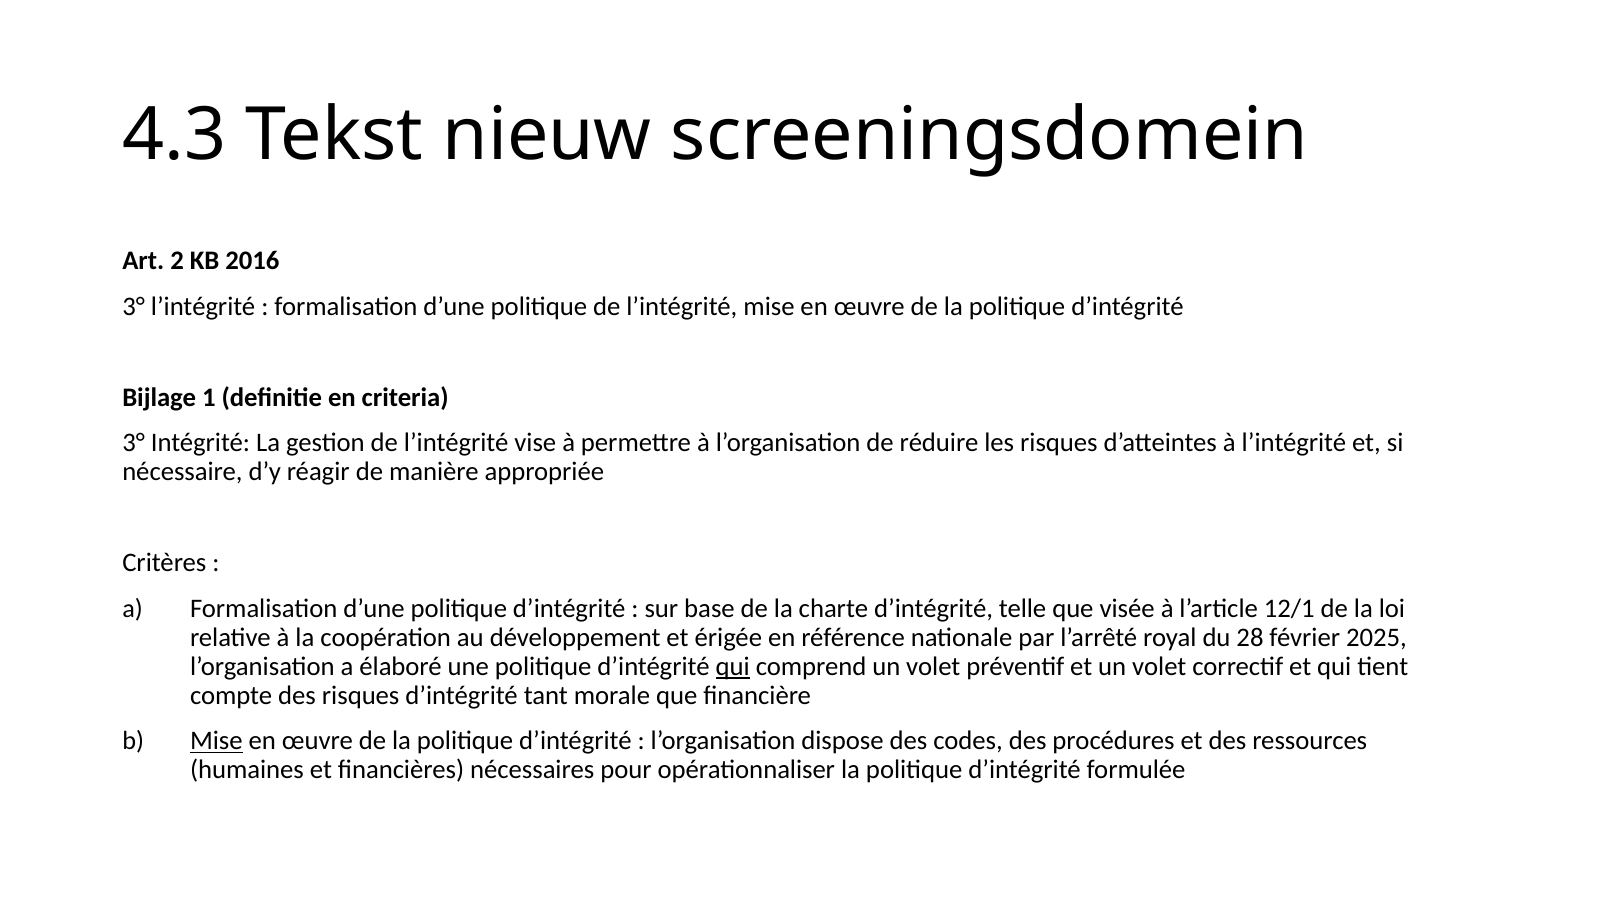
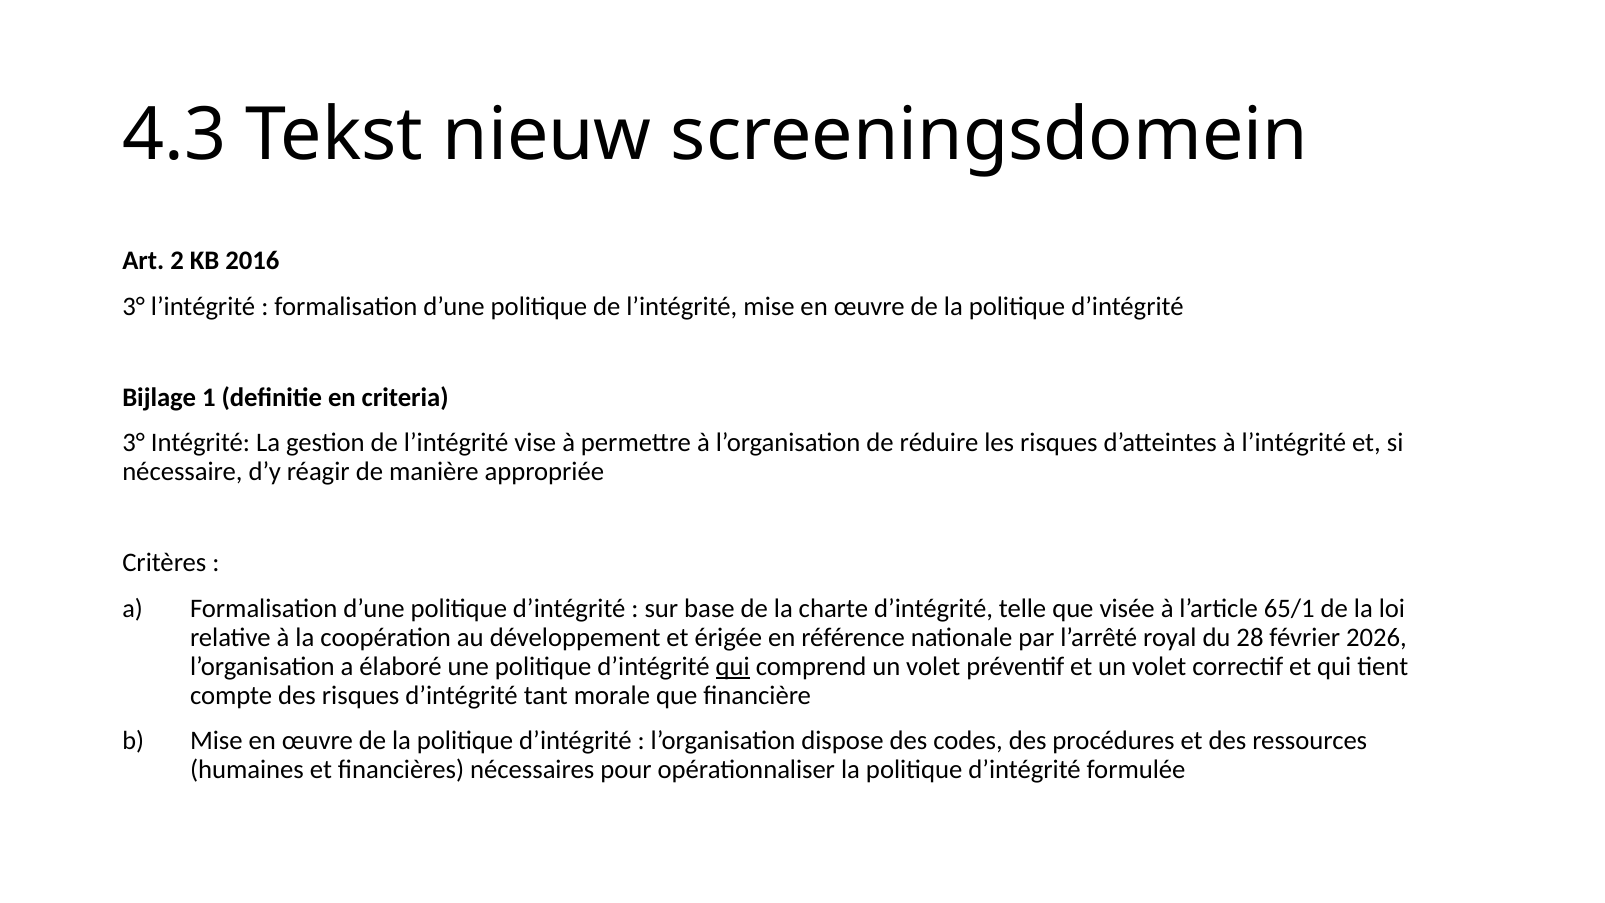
12/1: 12/1 -> 65/1 (1289, 609)
2025: 2025 -> 2026 (1376, 637)
Mise underline: present -> none (216, 741)
